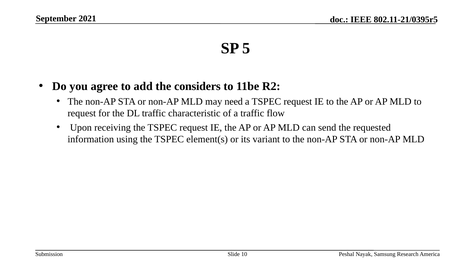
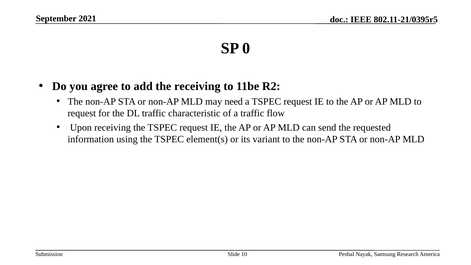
5: 5 -> 0 (246, 48)
the considers: considers -> receiving (197, 86)
